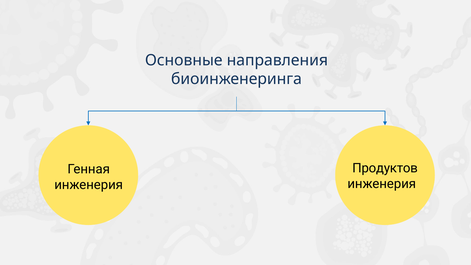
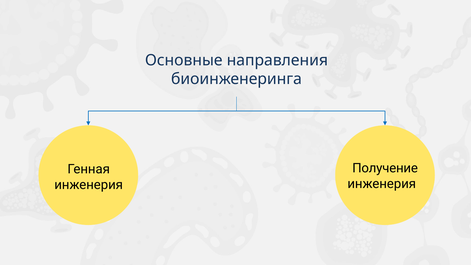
Продуктов: Продуктов -> Получение (385, 168)
